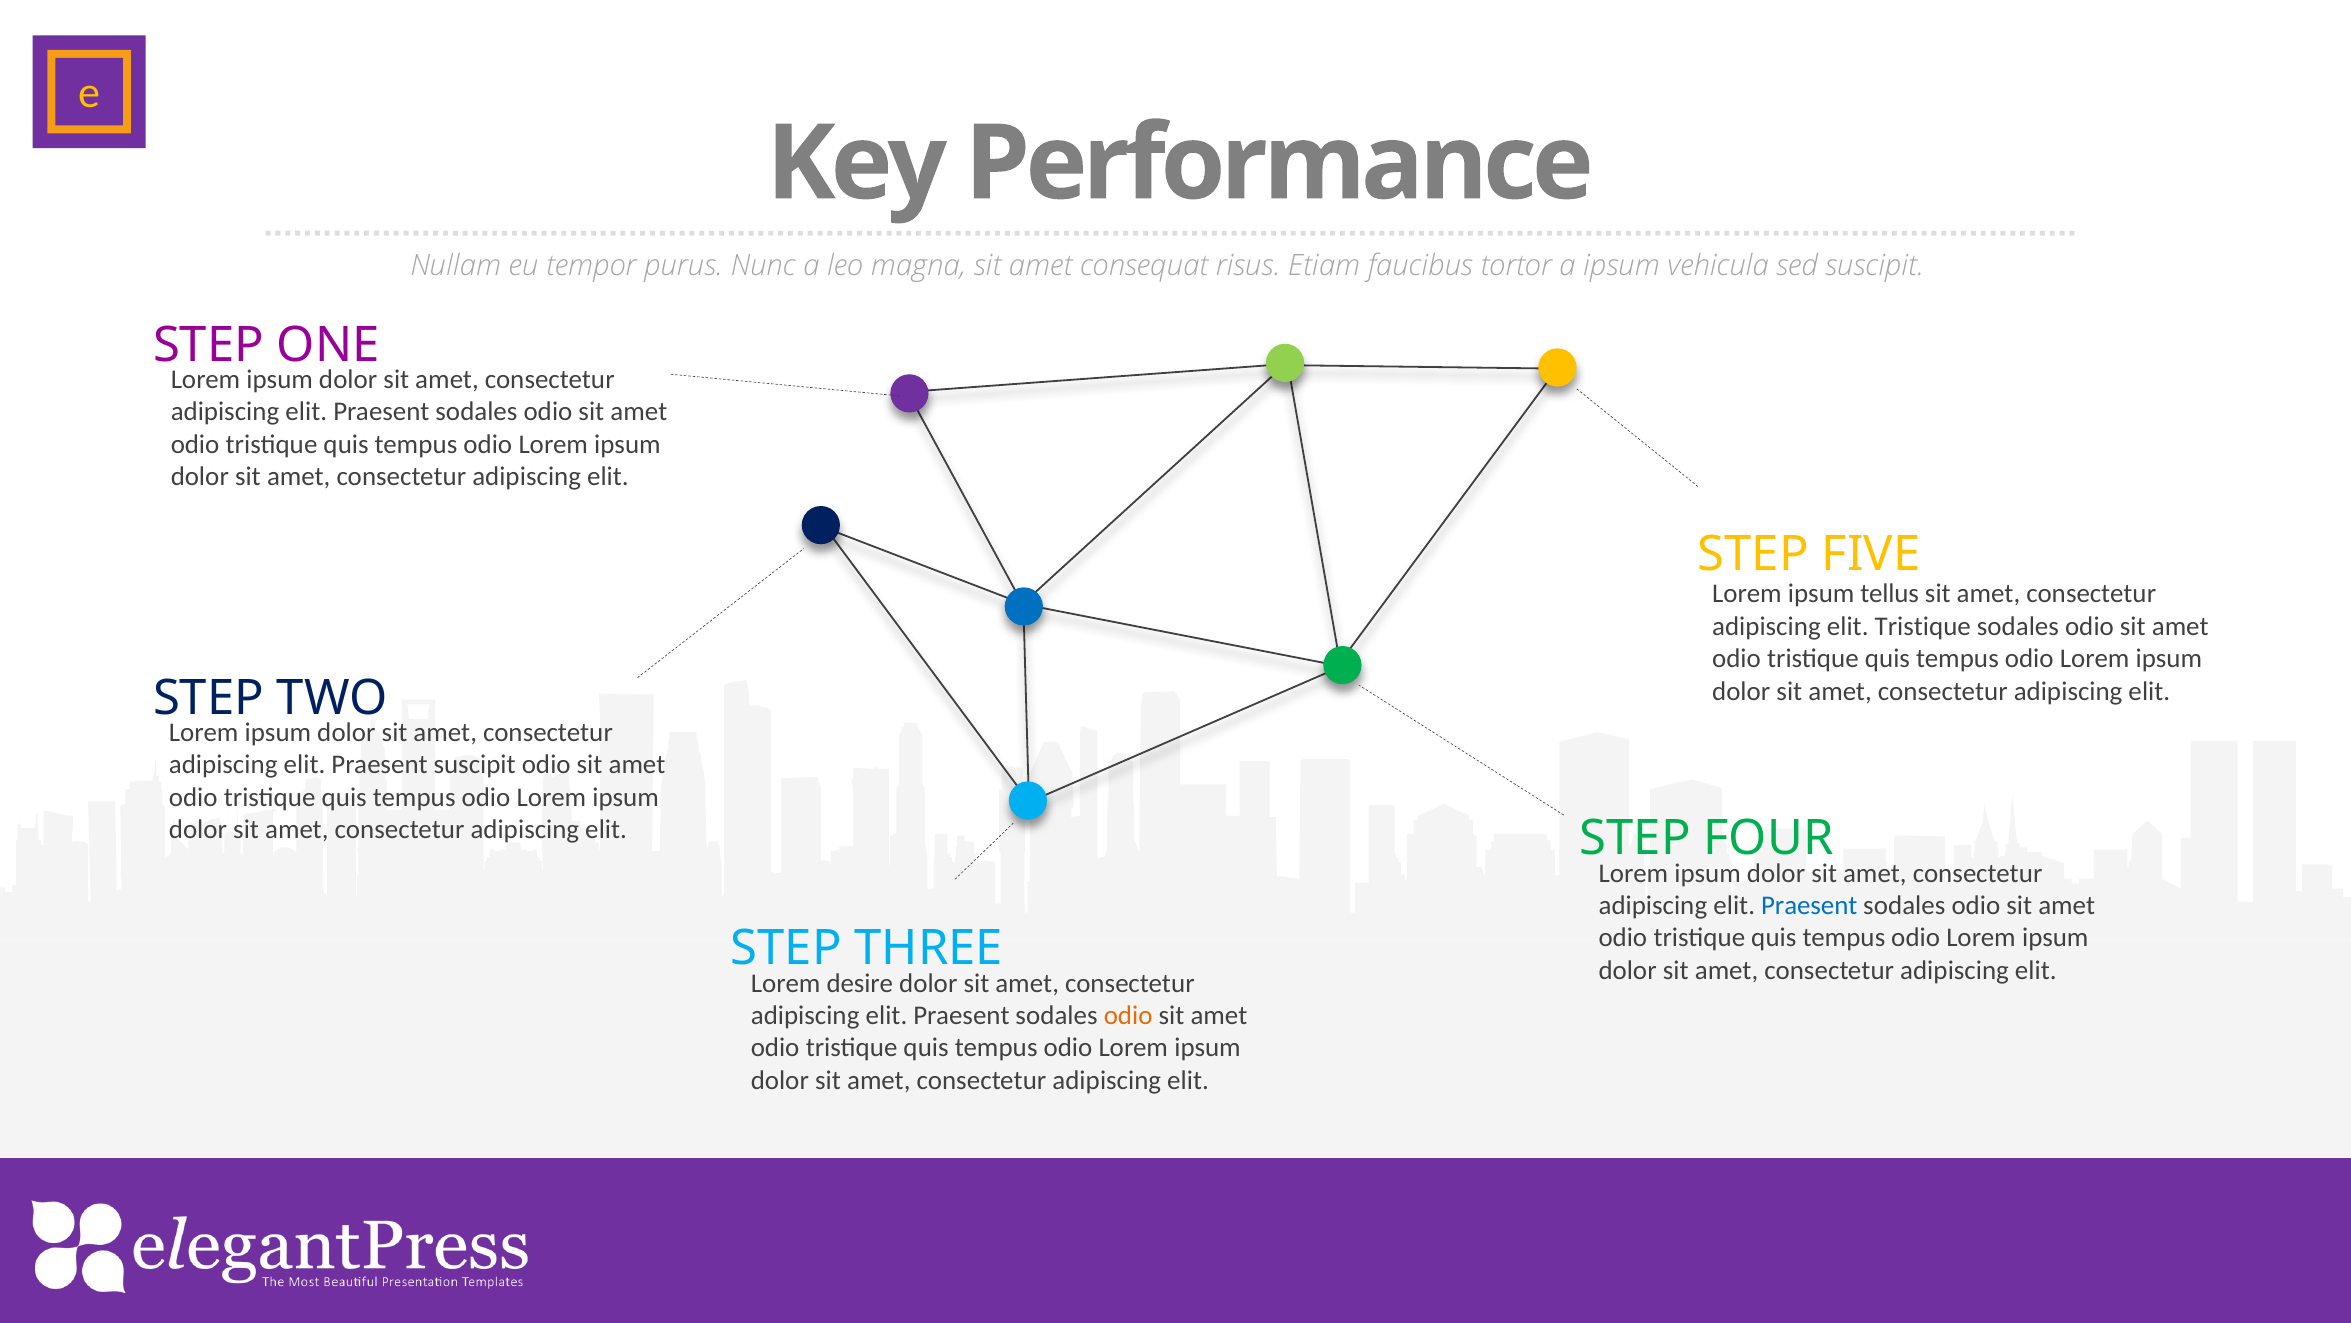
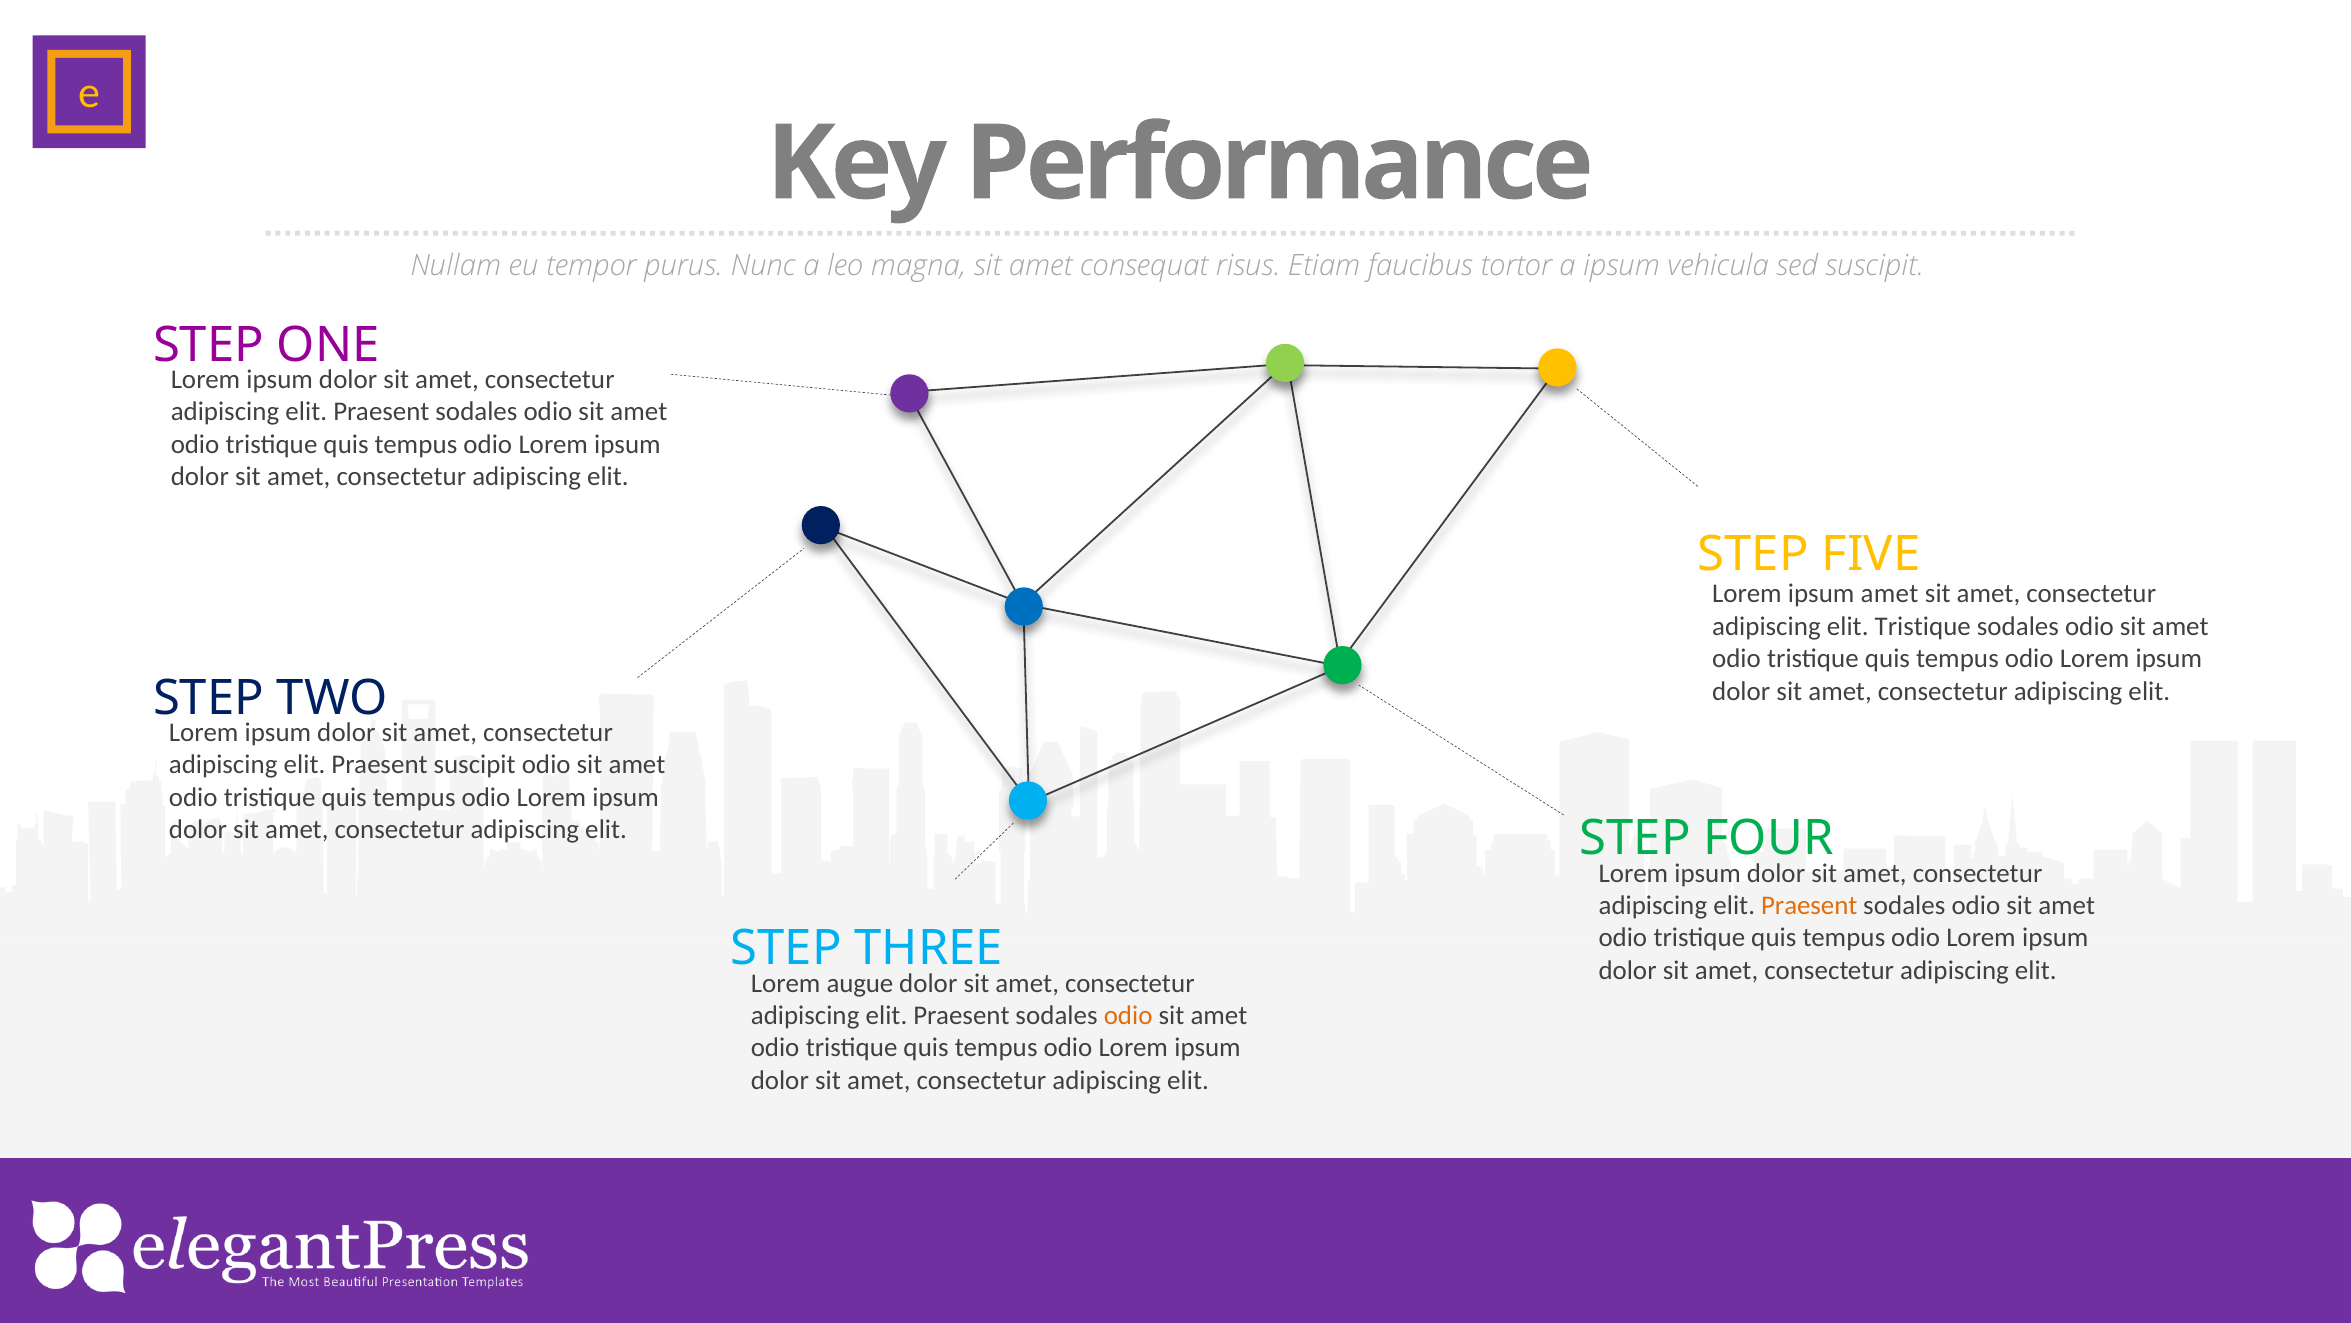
ipsum tellus: tellus -> amet (1889, 594)
Praesent colour: blue -> orange (1809, 905)
desire: desire -> augue (860, 983)
